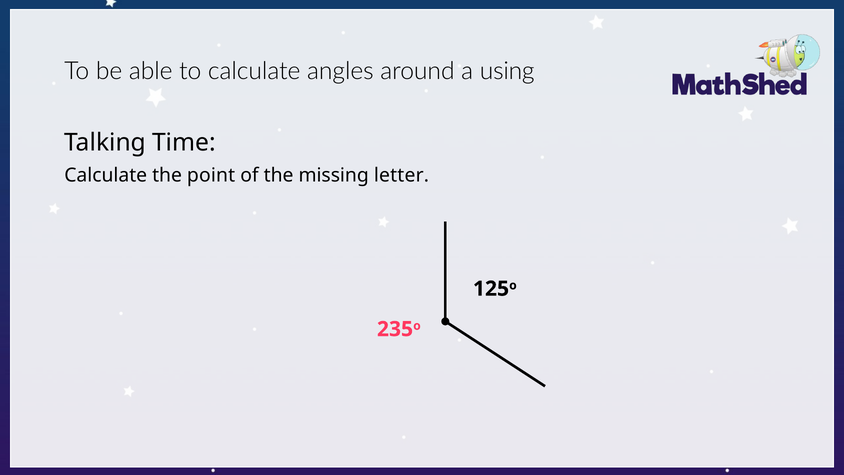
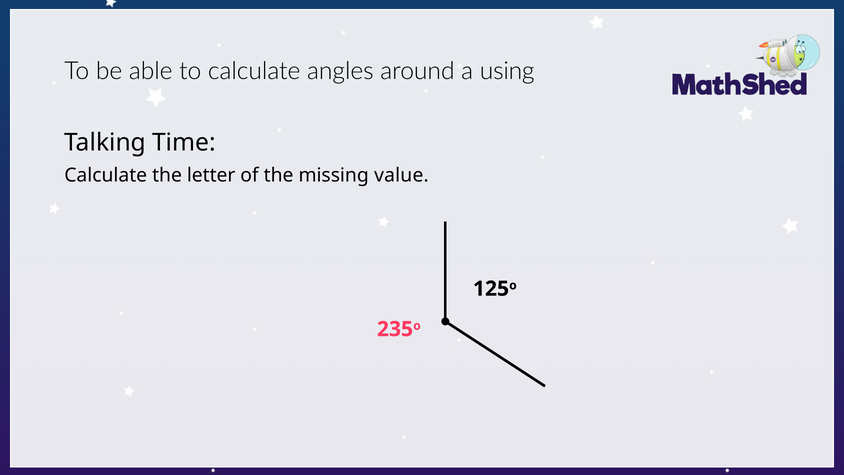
point: point -> letter (211, 175)
letter: letter -> value (401, 175)
